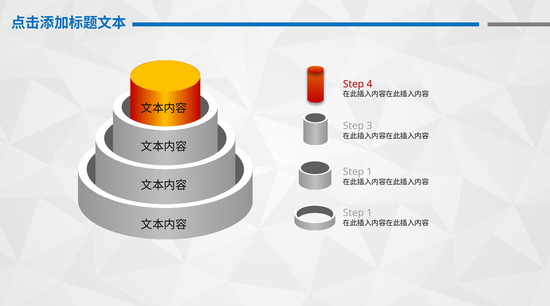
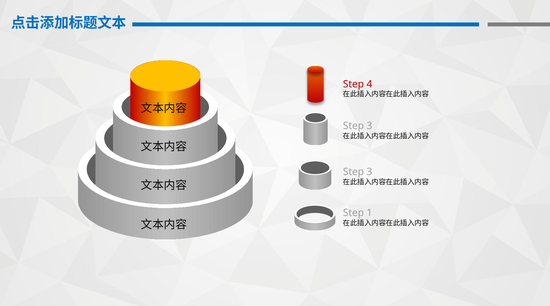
1: 1 -> 3 (369, 172)
